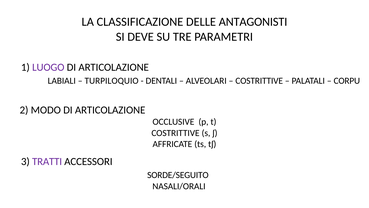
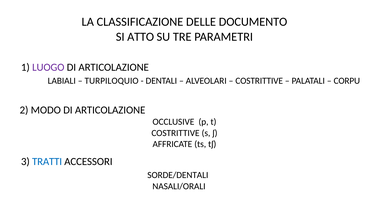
ANTAGONISTI: ANTAGONISTI -> DOCUMENTO (253, 22)
DEVE: DEVE -> ATTO (141, 37)
TRATTI colour: purple -> blue (47, 161)
SORDE/SEGUITO: SORDE/SEGUITO -> SORDE/DENTALI (178, 175)
